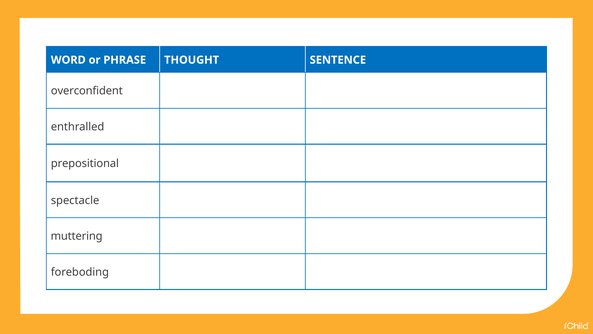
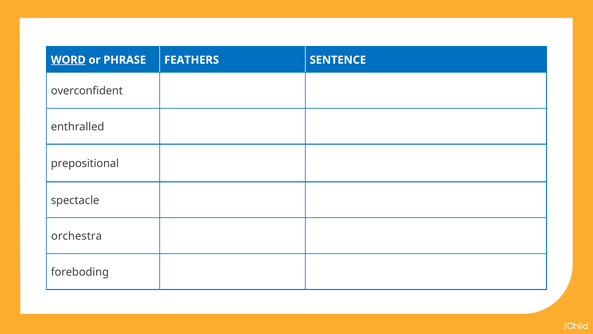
WORD underline: none -> present (68, 60)
THOUGHT: THOUGHT -> FEATHERS (192, 60)
muttering: muttering -> orchestra (77, 236)
